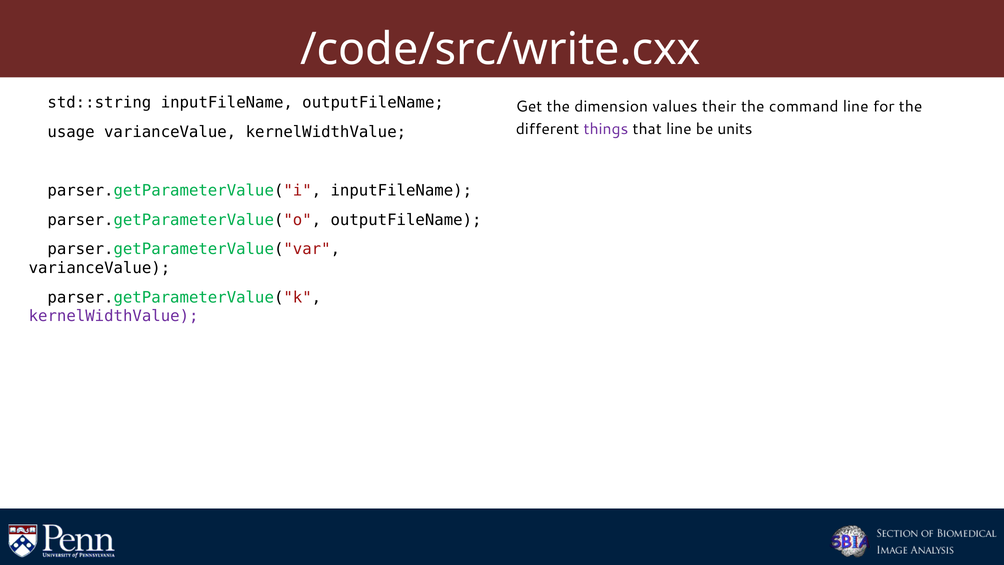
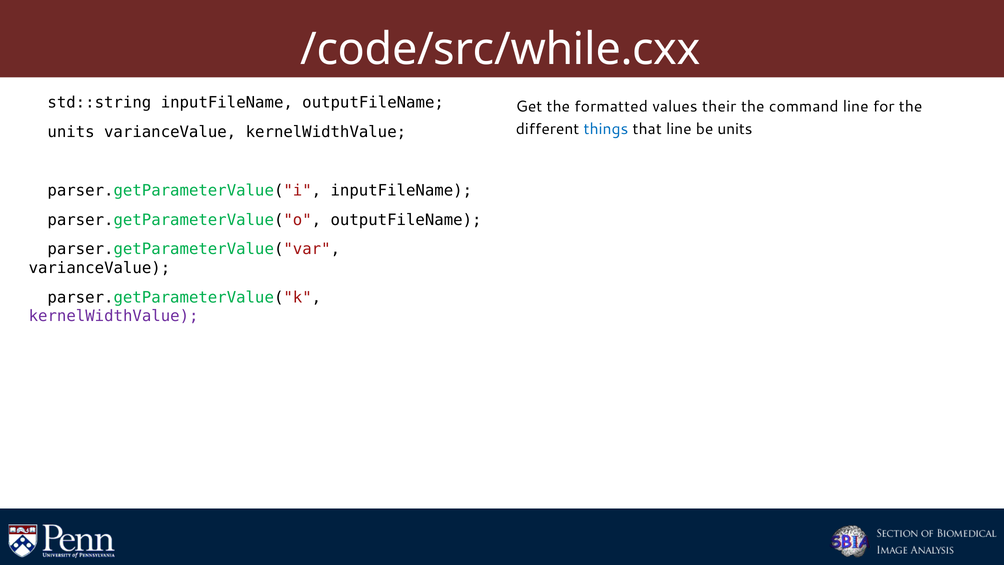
/code/src/write.cxx: /code/src/write.cxx -> /code/src/while.cxx (500, 50)
dimension: dimension -> formatted (611, 106)
things colour: purple -> blue (606, 129)
usage: usage -> units (71, 132)
